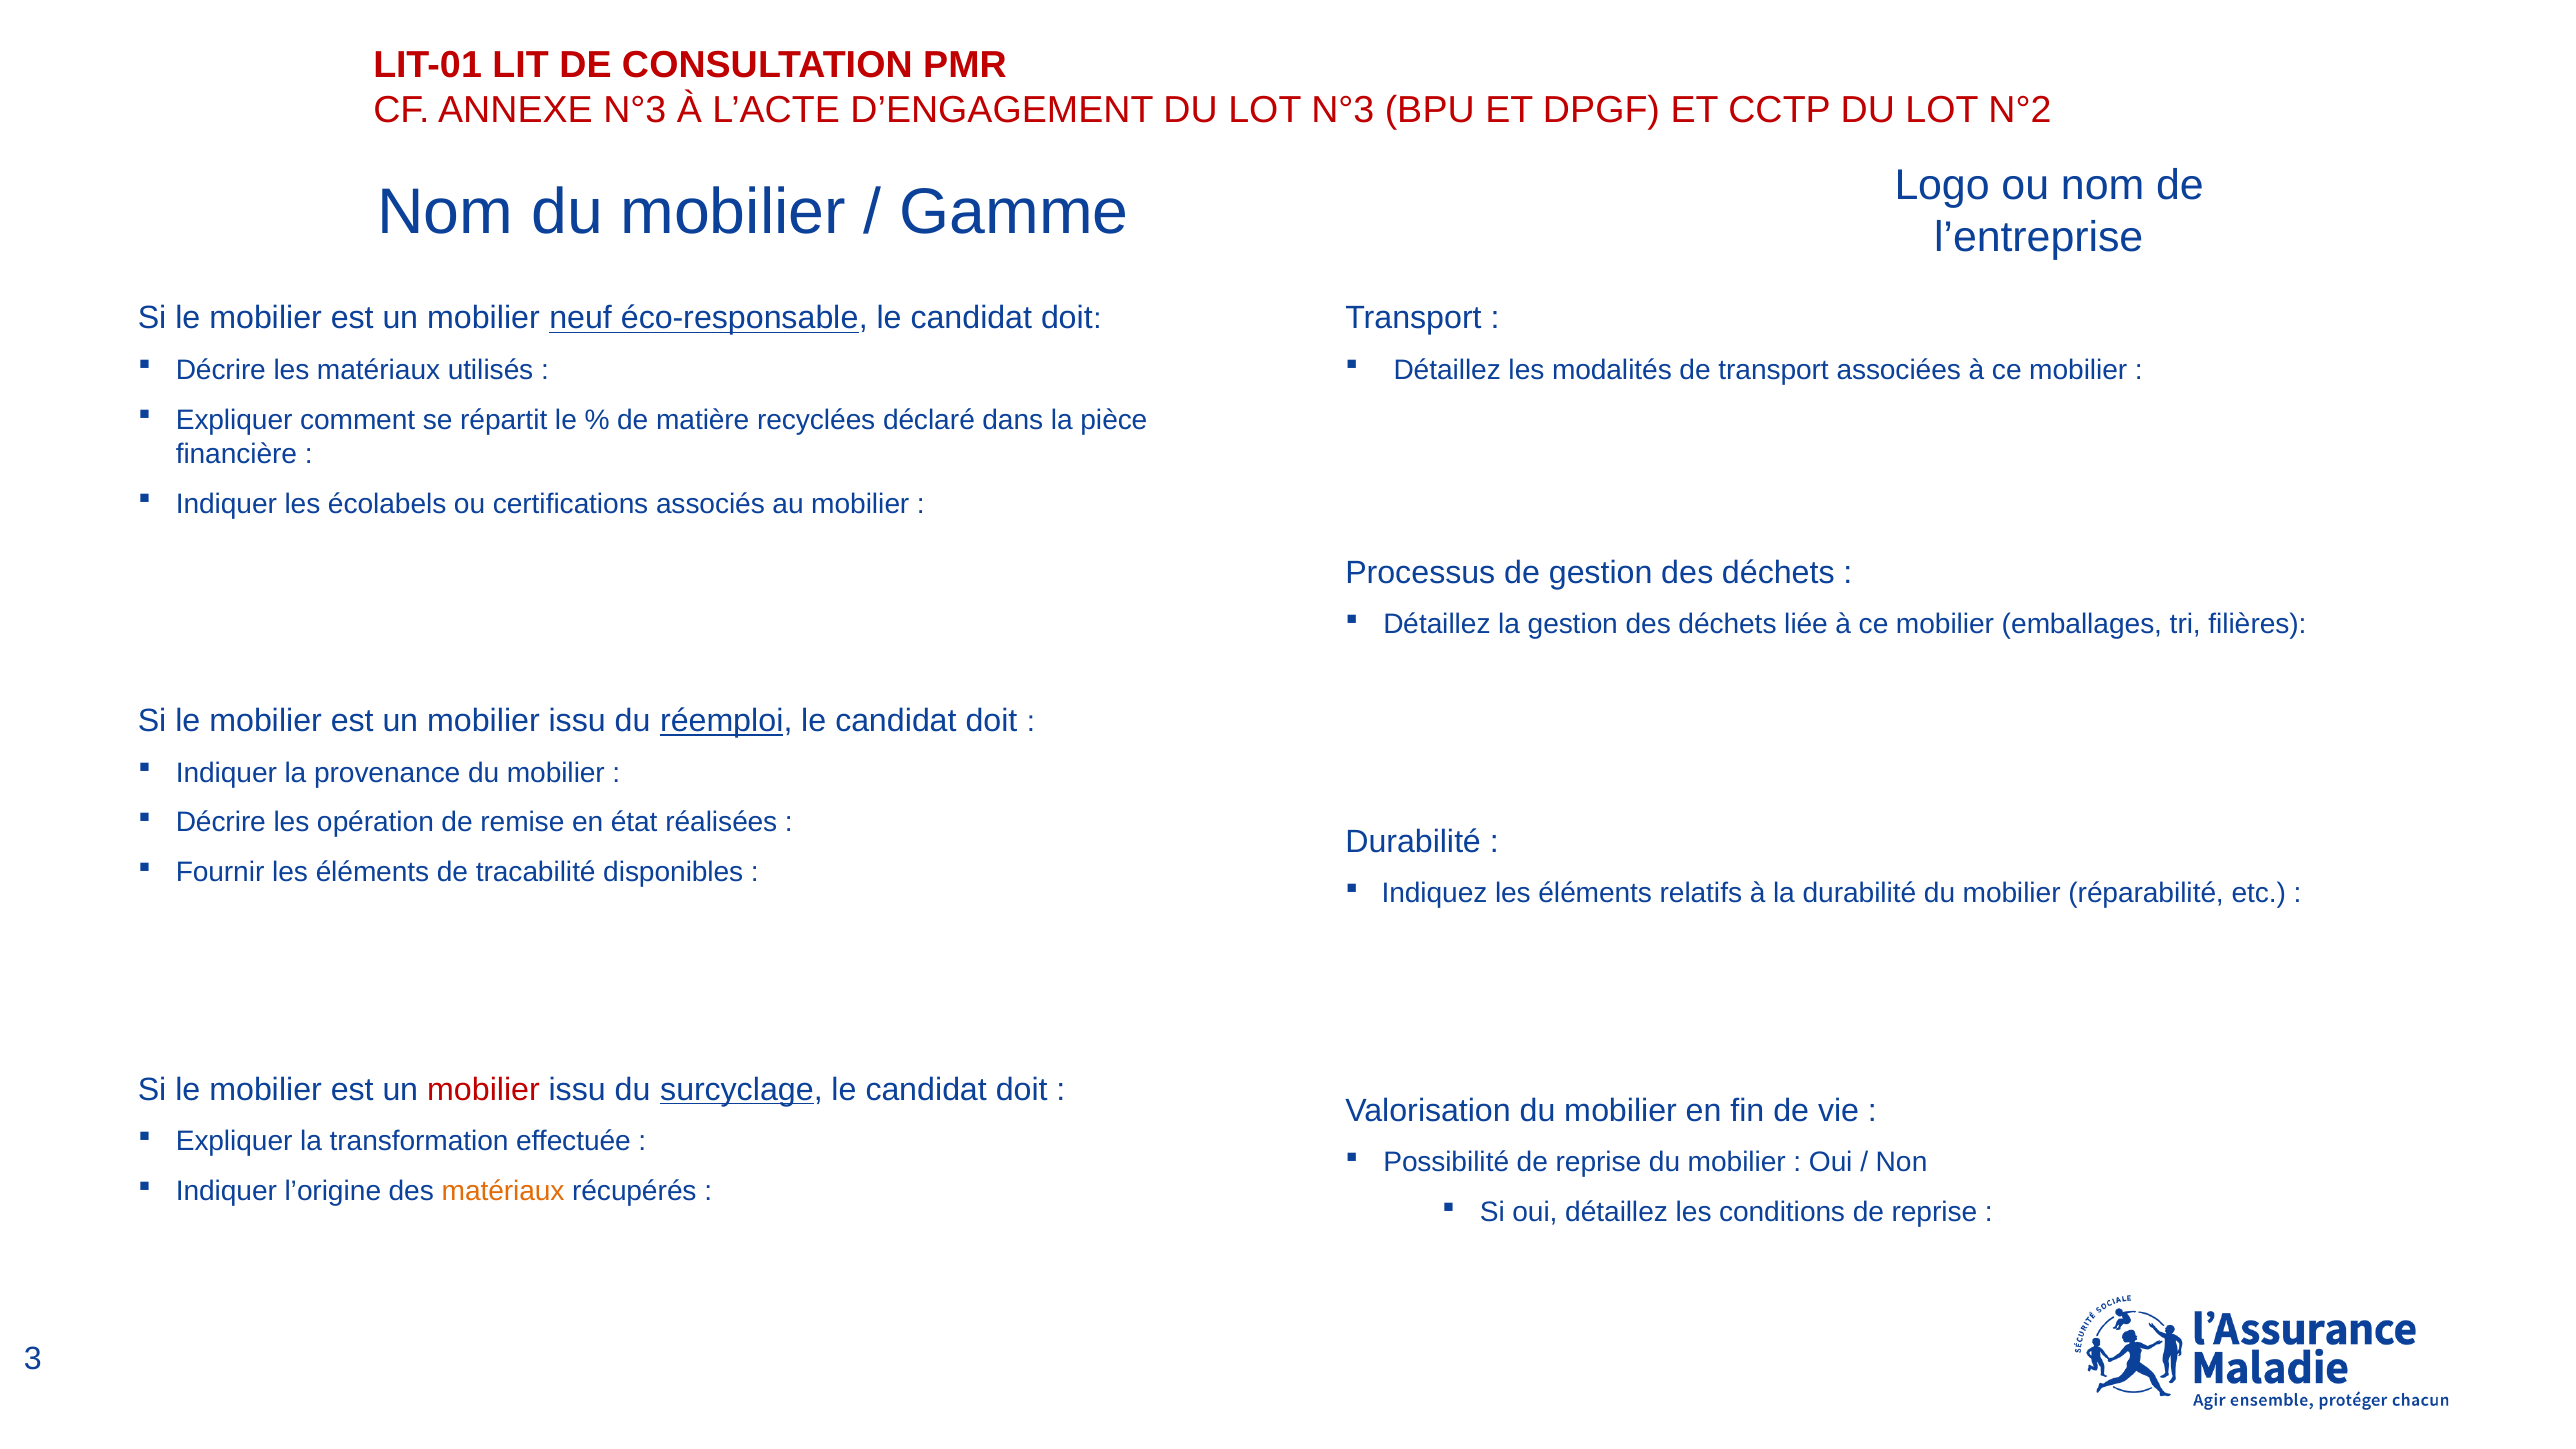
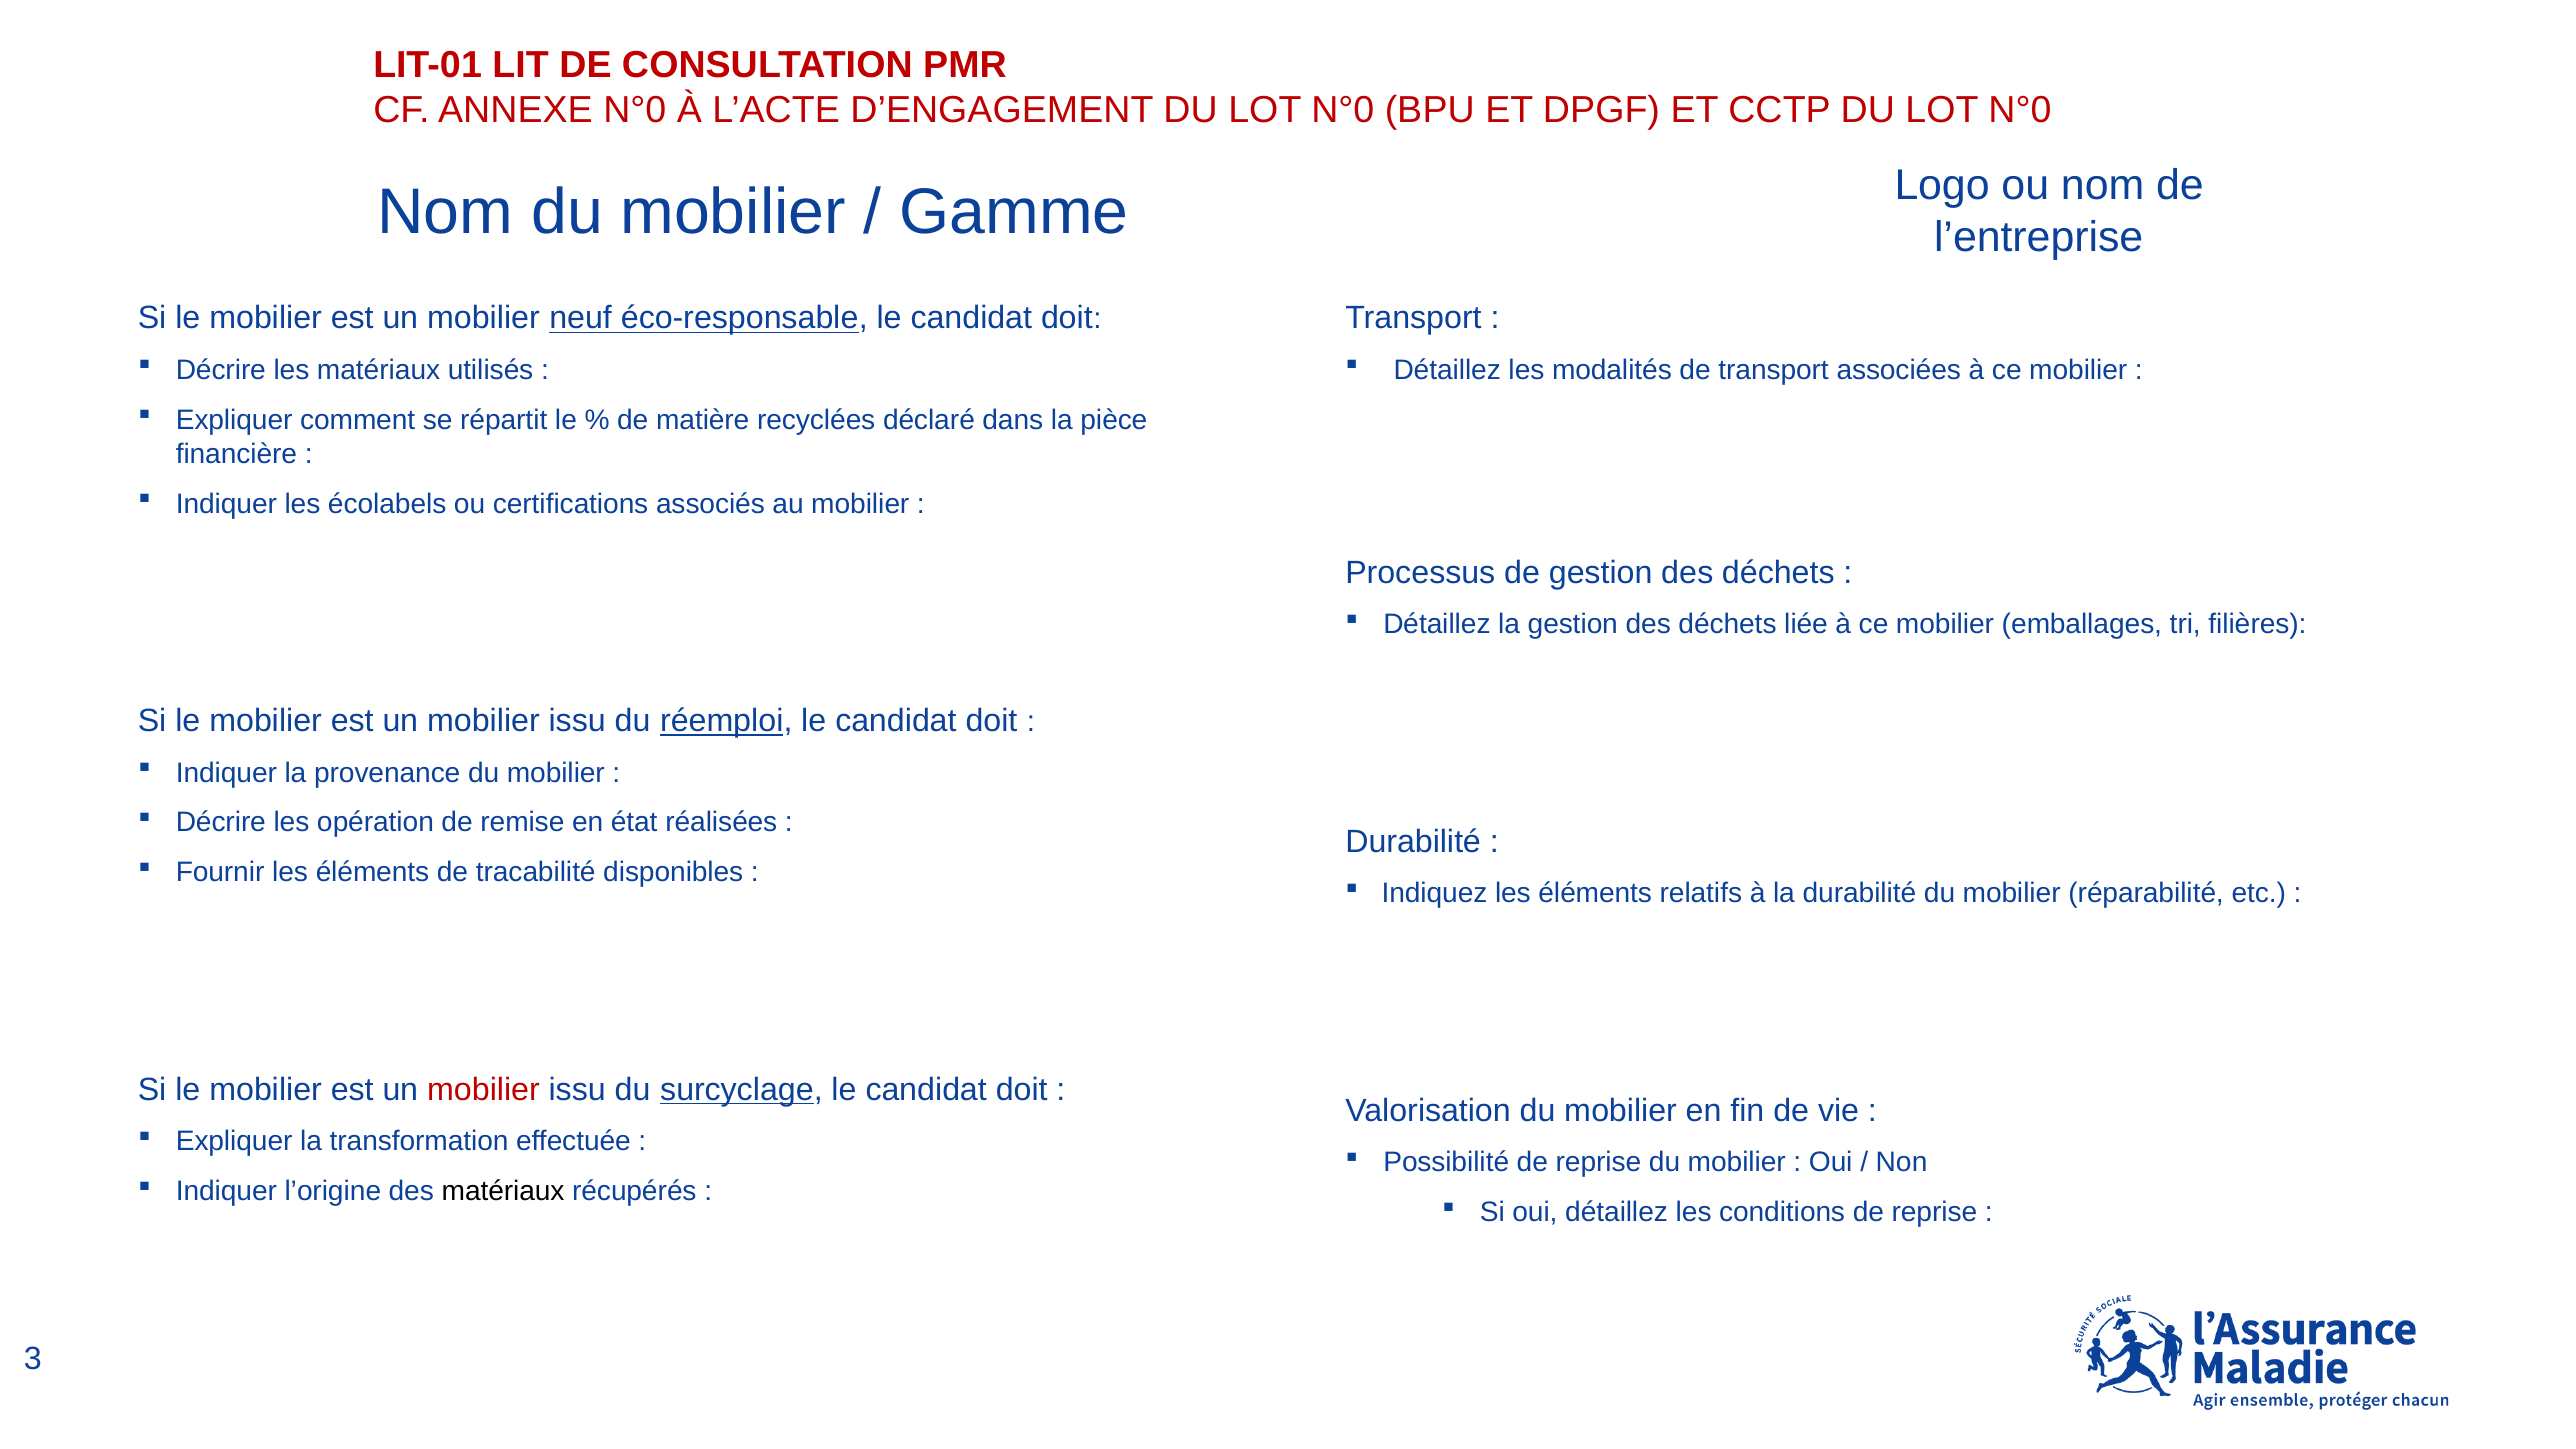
ANNEXE N°3: N°3 -> N°0 (635, 111)
D’ENGAGEMENT DU LOT N°3: N°3 -> N°0 (1343, 111)
CCTP DU LOT N°2: N°2 -> N°0 (2020, 111)
matériaux colour: orange -> black (503, 1191)
